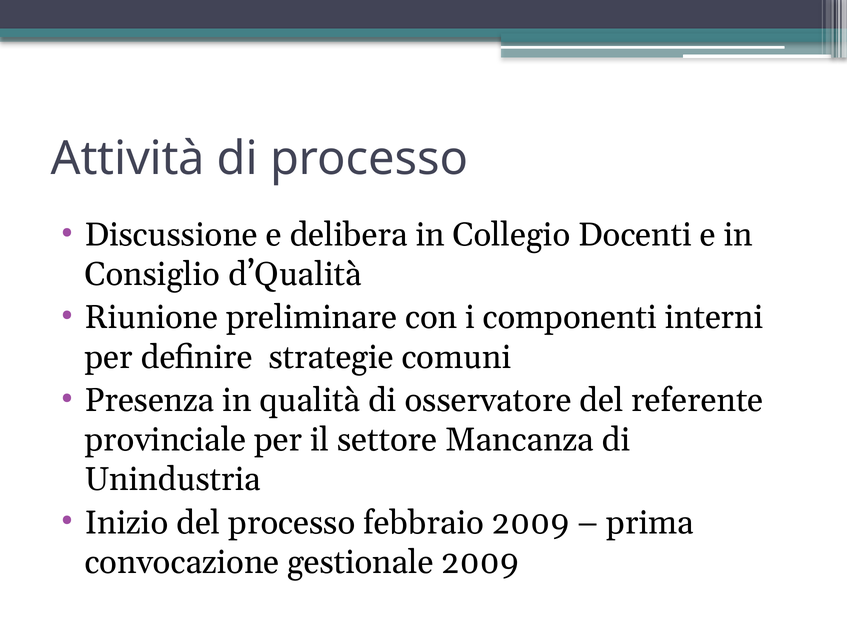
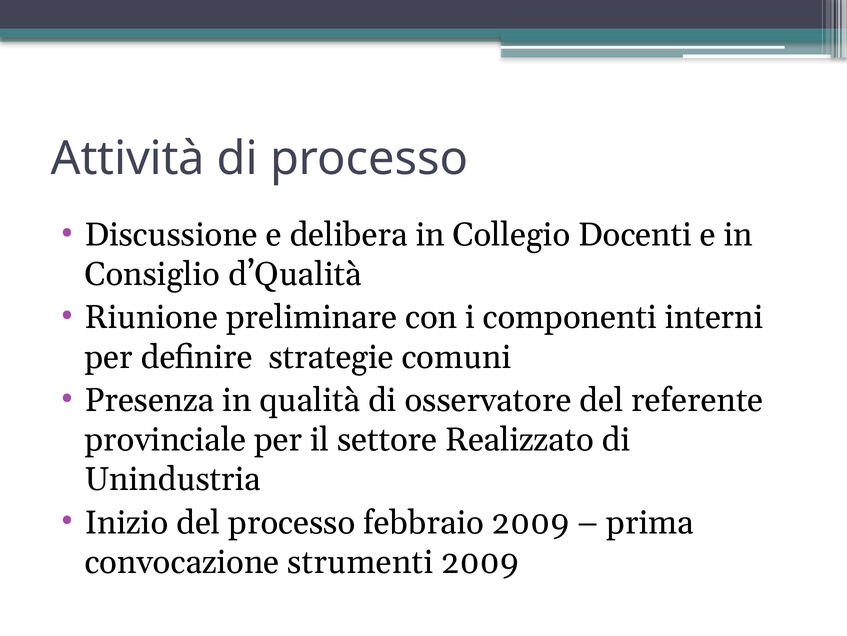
Mancanza: Mancanza -> Realizzato (520, 439)
gestionale: gestionale -> strumenti (360, 562)
